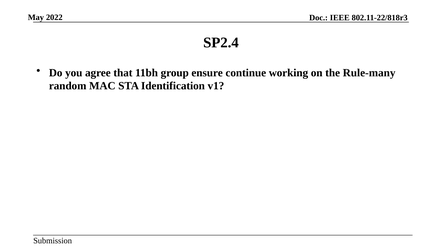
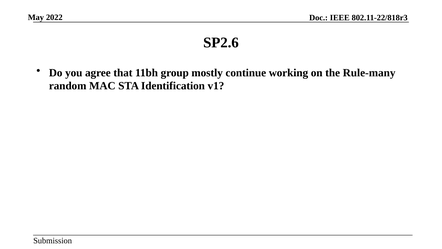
SP2.4: SP2.4 -> SP2.6 (221, 42)
ensure: ensure -> mostly (207, 73)
